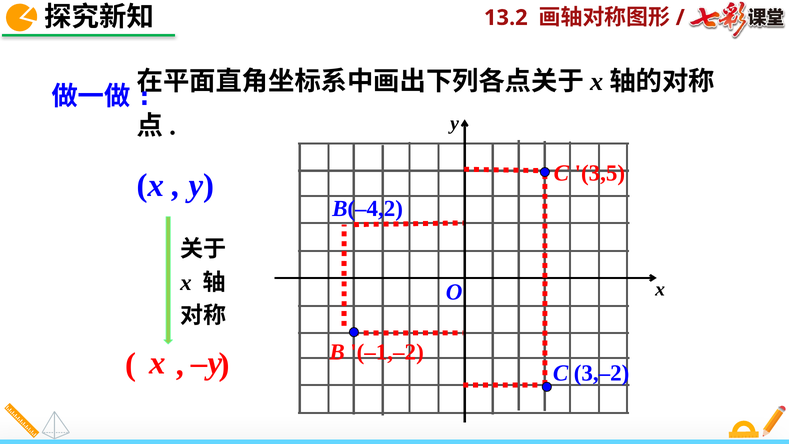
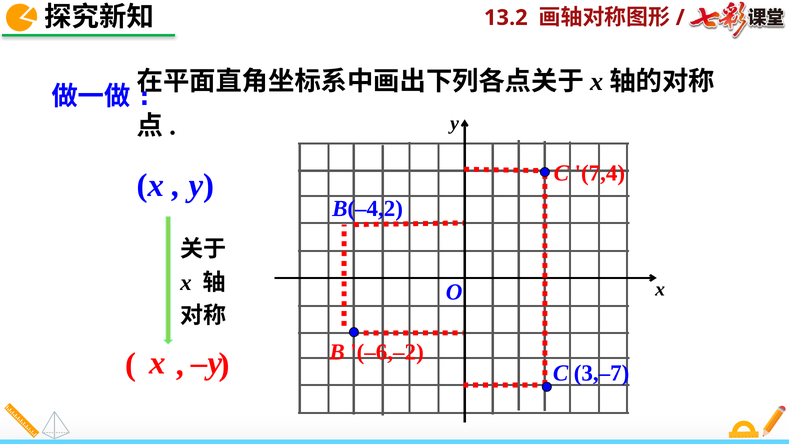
3,5: 3,5 -> 7,4 (600, 173)
–1,–2: –1,–2 -> –6,–2 (387, 352)
3,–2: 3,–2 -> 3,–7 (602, 373)
